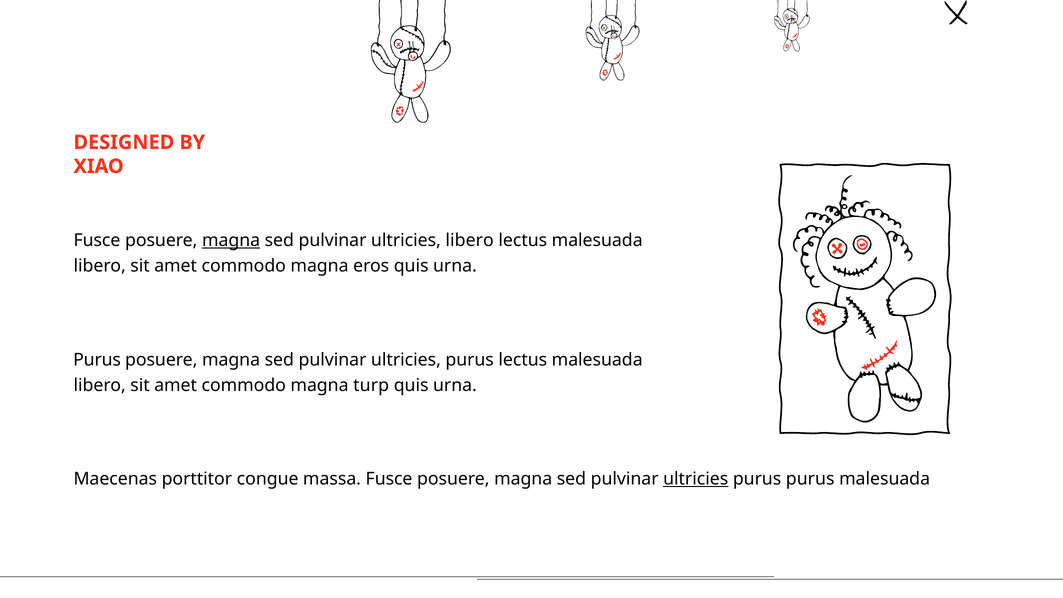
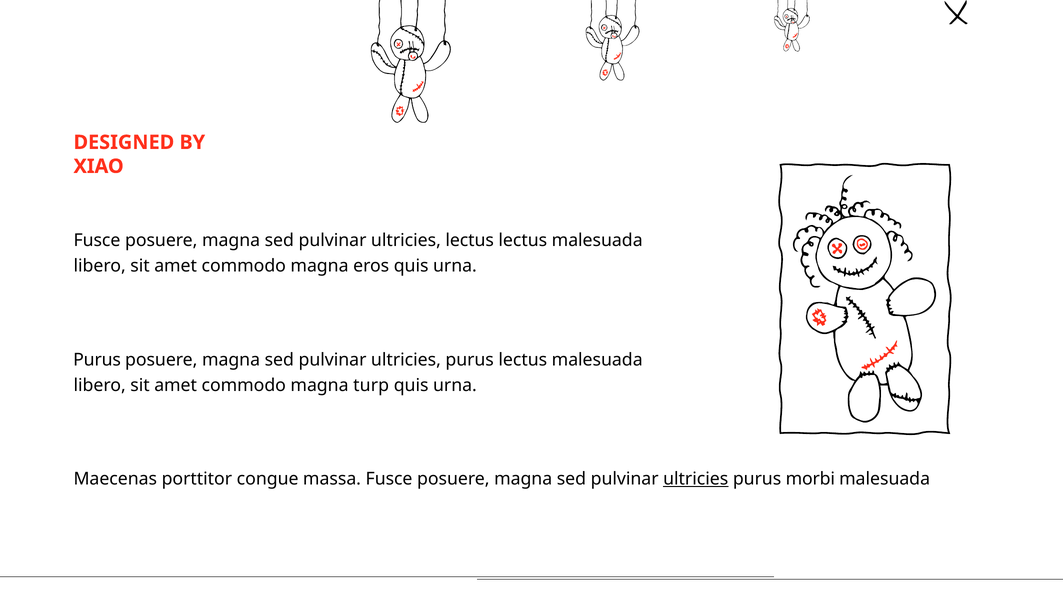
magna underline: present -> none (231, 240)
ultricies libero: libero -> lectus (470, 240)
purus purus: purus -> morbi (810, 479)
